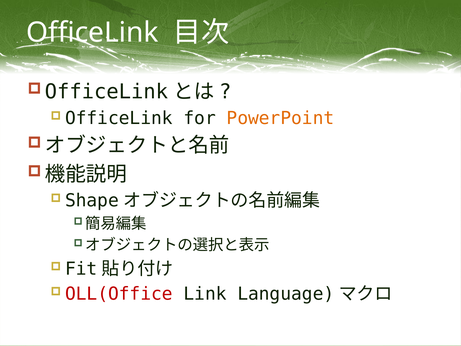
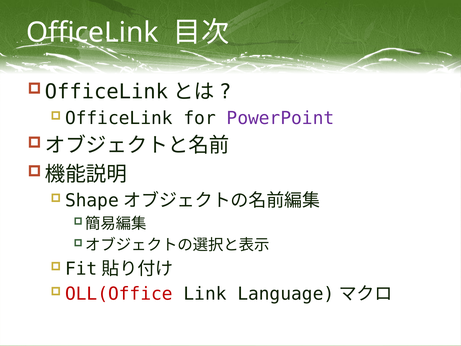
PowerPoint colour: orange -> purple (280, 118)
